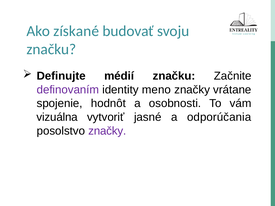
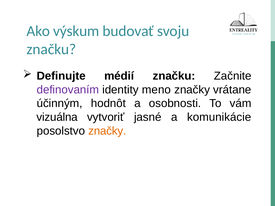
získané: získané -> výskum (76, 31)
spojenie: spojenie -> účinným (60, 104)
odporúčania: odporúčania -> komunikácie (219, 117)
značky colour: purple -> orange (107, 131)
